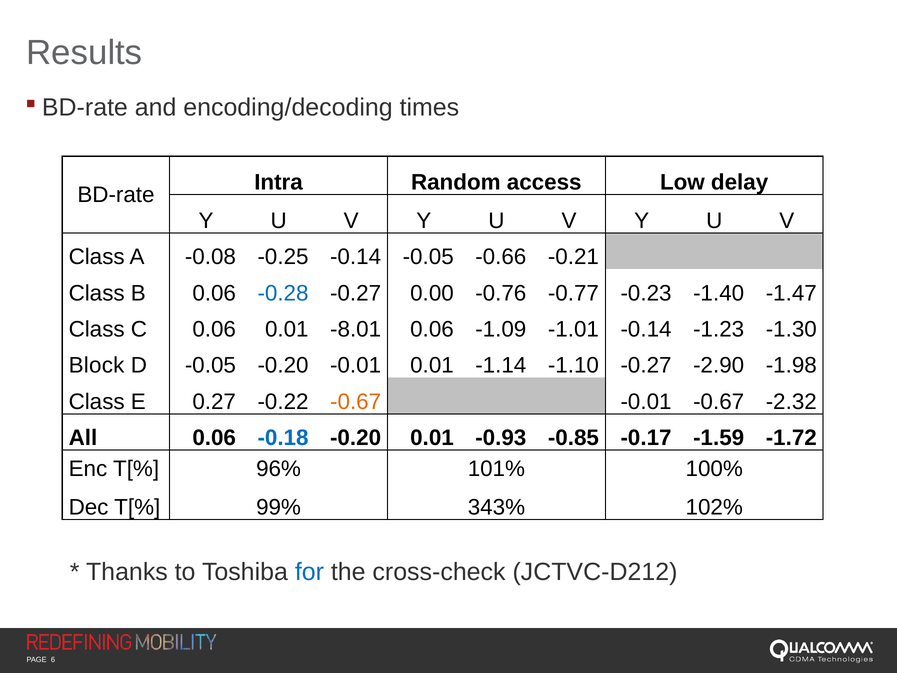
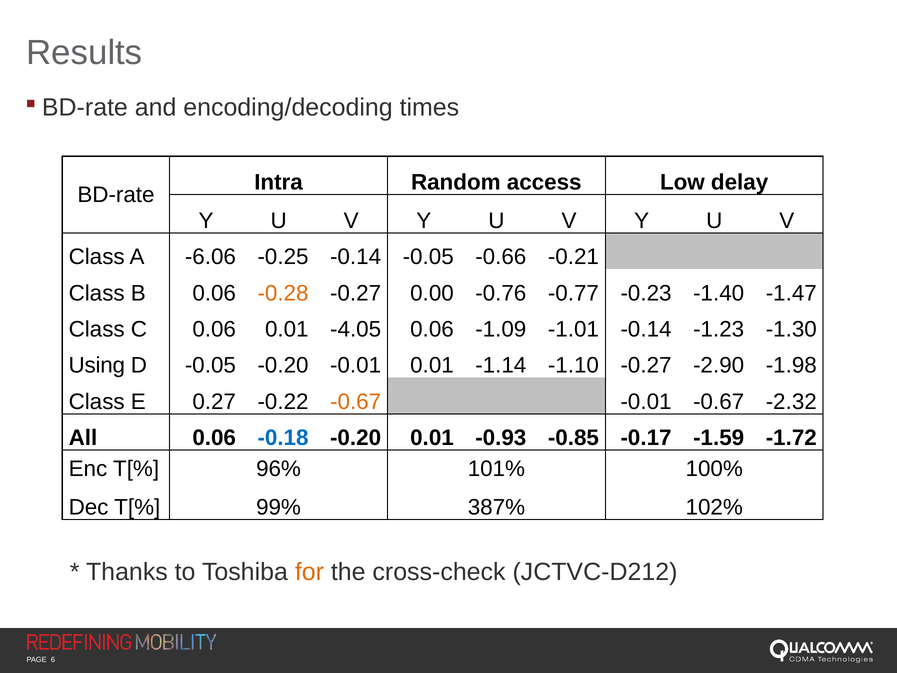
-0.08: -0.08 -> -6.06 (210, 257)
-0.28 colour: blue -> orange (283, 293)
-8.01: -8.01 -> -4.05 (356, 329)
Block: Block -> Using (97, 365)
343%: 343% -> 387% (496, 507)
for colour: blue -> orange (309, 572)
